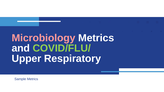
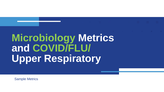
Microbiology colour: pink -> light green (44, 38)
